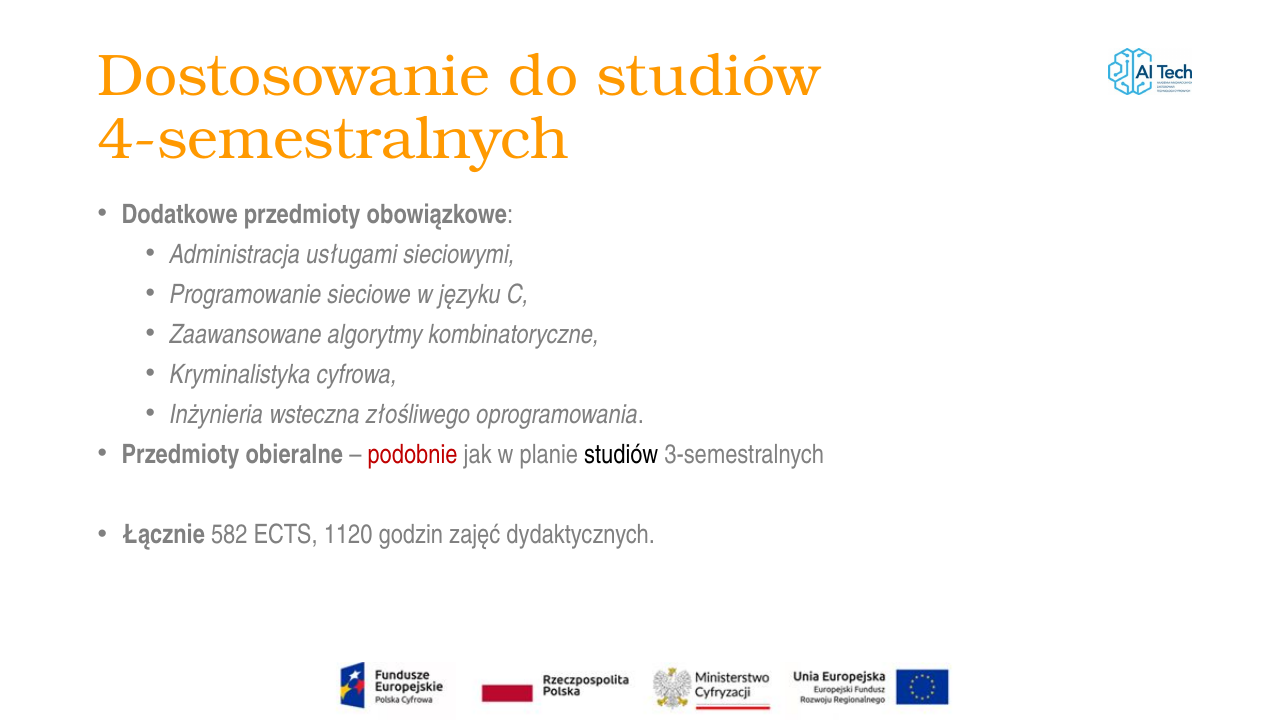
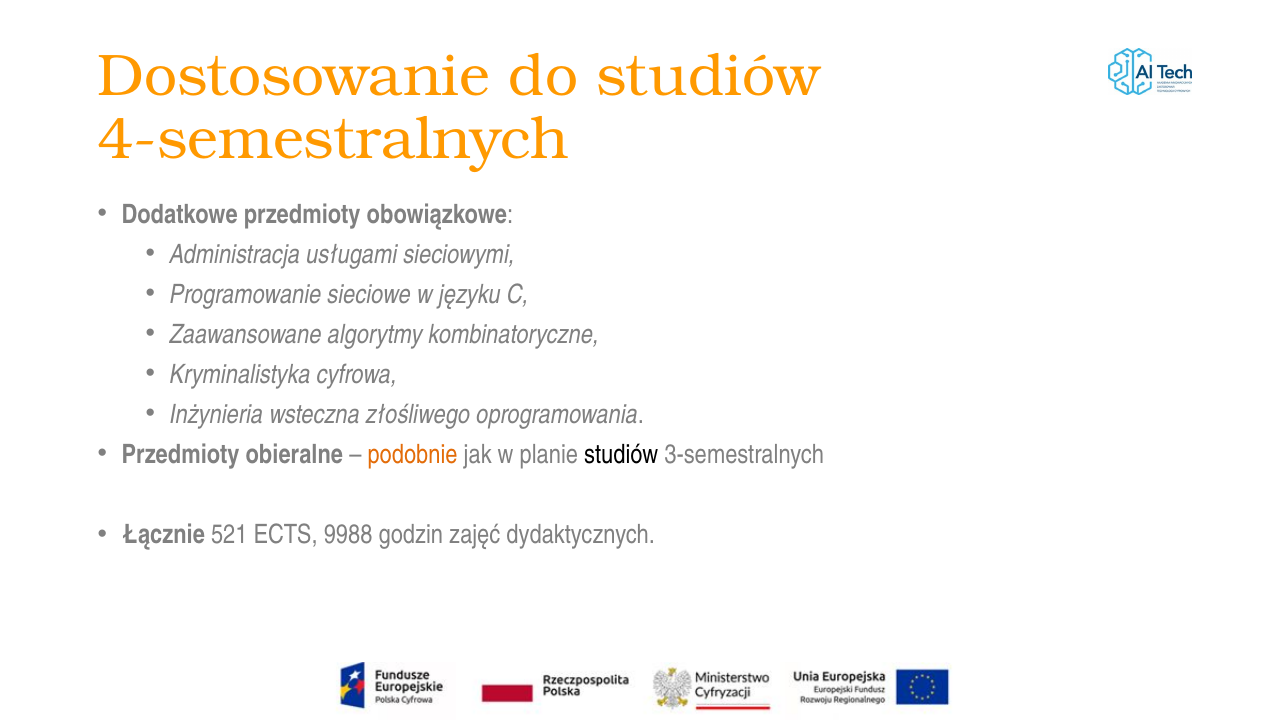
podobnie colour: red -> orange (413, 455)
582: 582 -> 521 (229, 535)
1120: 1120 -> 9988 (348, 535)
